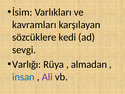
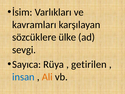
kedi: kedi -> ülke (67, 37)
Varlığı: Varlığı -> Sayıca (27, 64)
almadan: almadan -> getirilen (89, 64)
Ali colour: purple -> orange (47, 77)
